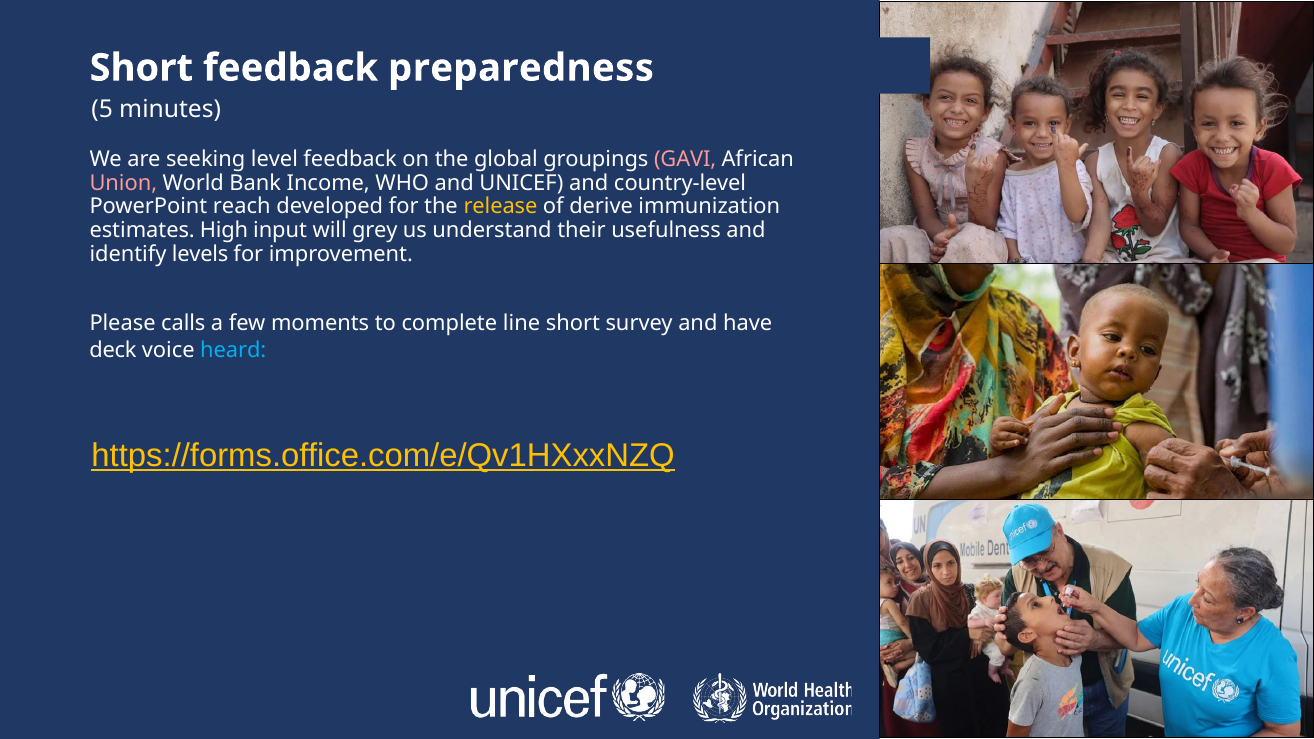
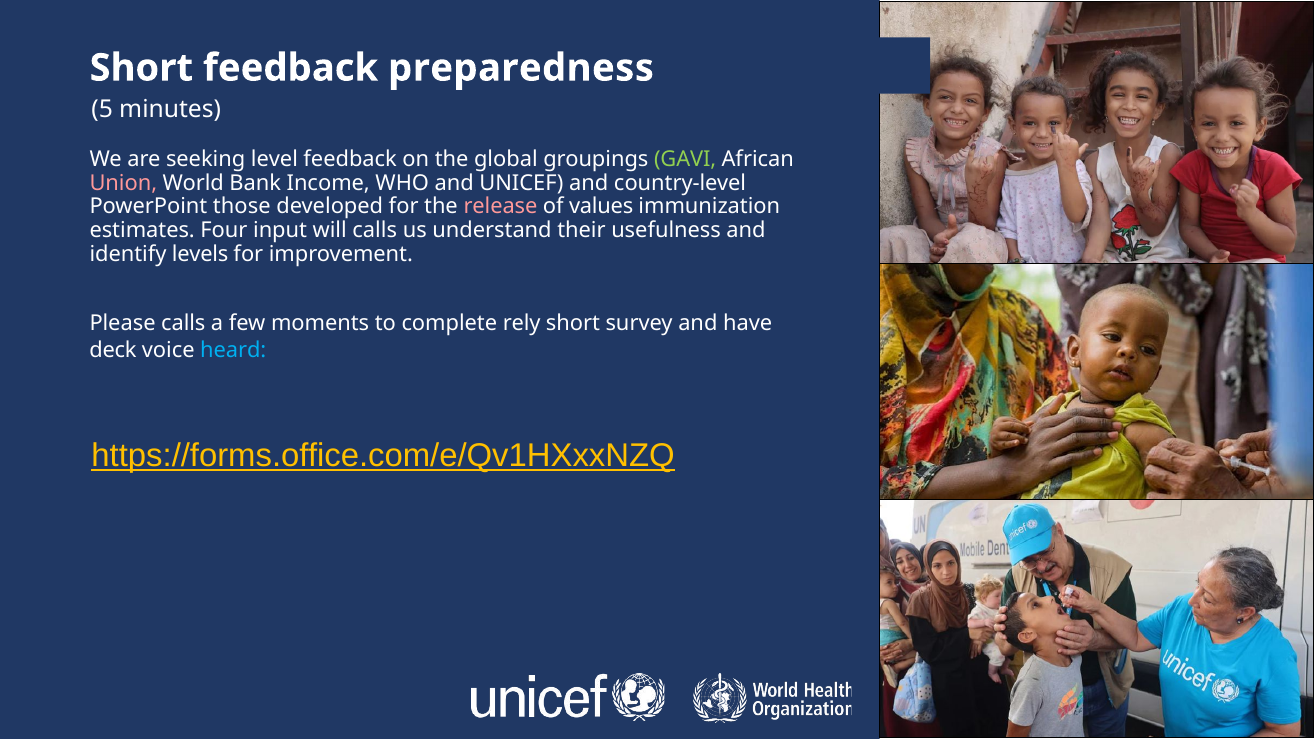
GAVI colour: pink -> light green (685, 159)
reach: reach -> those (242, 207)
release colour: yellow -> pink (500, 207)
derive: derive -> values (601, 207)
High: High -> Four (224, 230)
will grey: grey -> calls (375, 230)
line: line -> rely (522, 324)
